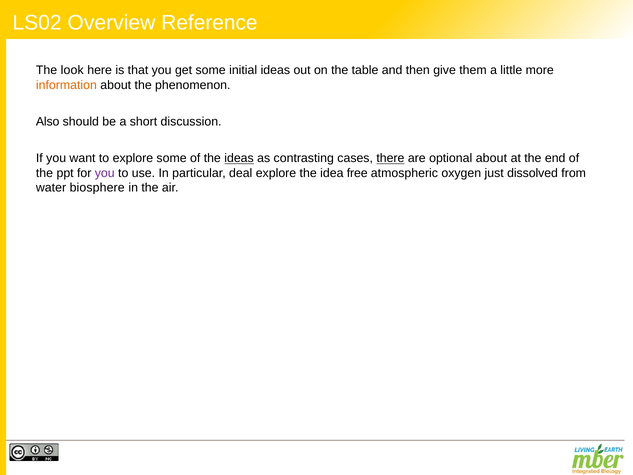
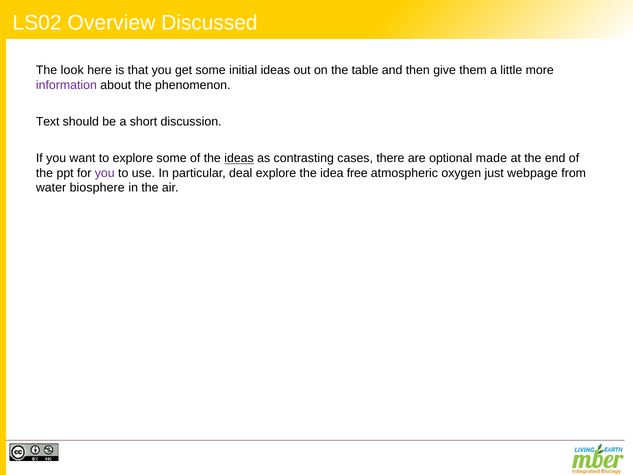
Reference: Reference -> Discussed (209, 23)
information colour: orange -> purple (66, 85)
Also: Also -> Text (48, 122)
there underline: present -> none (390, 158)
optional about: about -> made (491, 158)
dissolved: dissolved -> webpage (532, 173)
